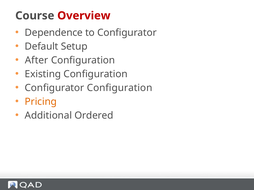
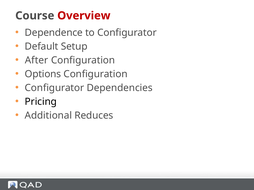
Existing: Existing -> Options (43, 74)
Configurator Configuration: Configuration -> Dependencies (120, 88)
Pricing colour: orange -> black (41, 102)
Ordered: Ordered -> Reduces (94, 116)
